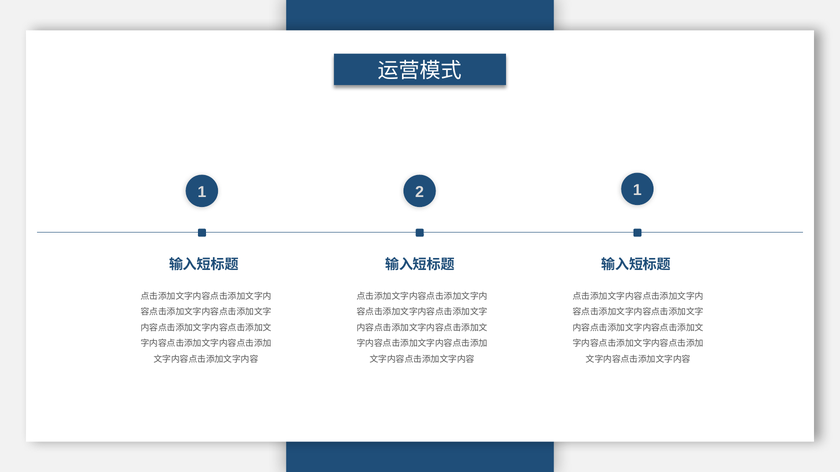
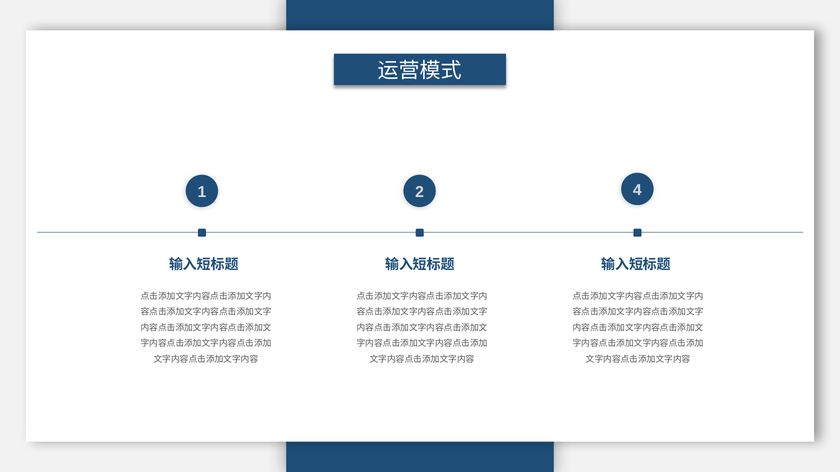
2 1: 1 -> 4 (637, 190)
